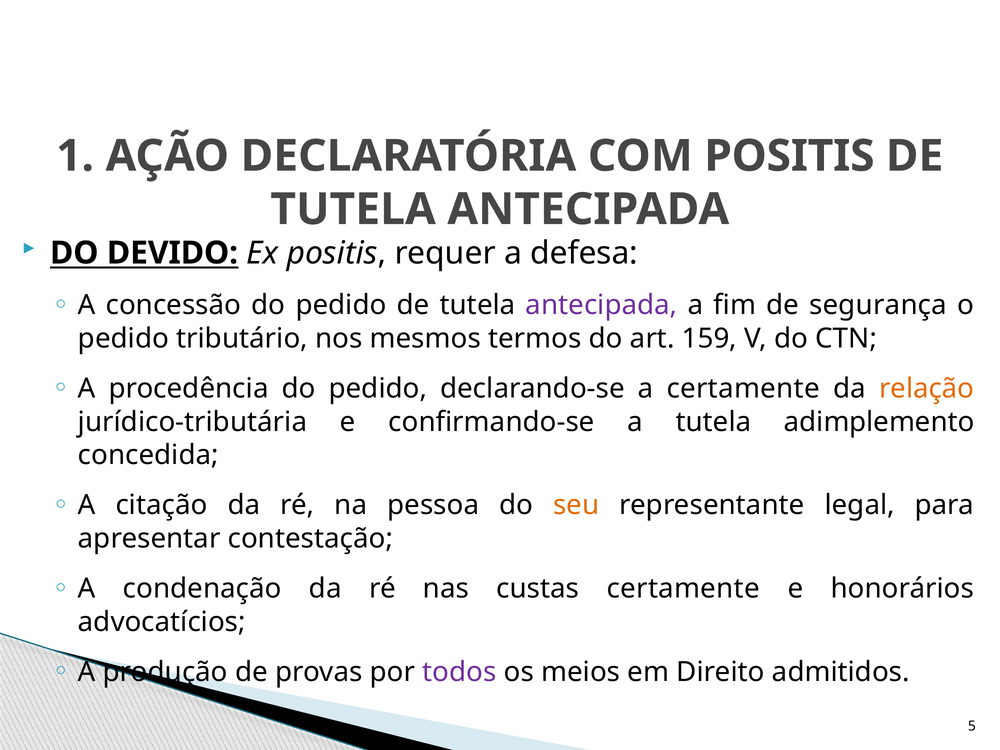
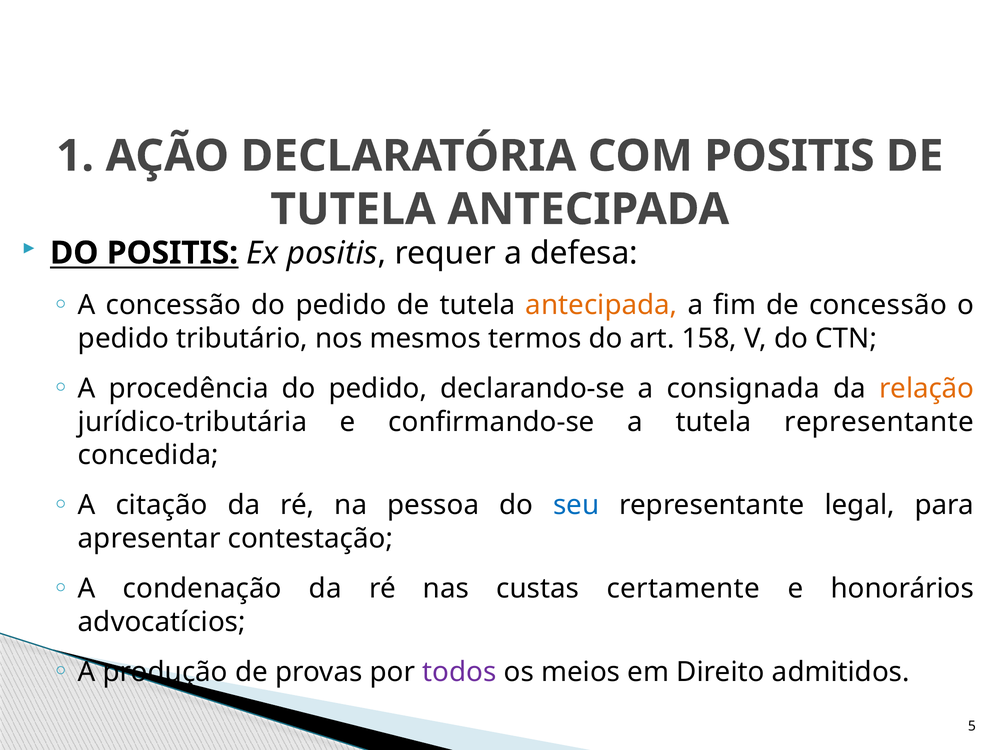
DO DEVIDO: DEVIDO -> POSITIS (172, 253)
antecipada colour: purple -> orange (601, 305)
de segurança: segurança -> concessão (878, 305)
159: 159 -> 158 (709, 339)
a certamente: certamente -> consignada (743, 389)
tutela adimplemento: adimplemento -> representante (879, 422)
seu colour: orange -> blue (576, 505)
